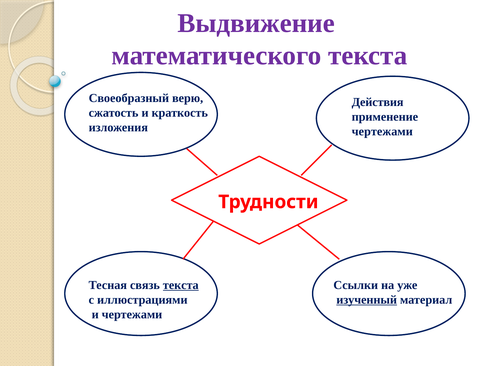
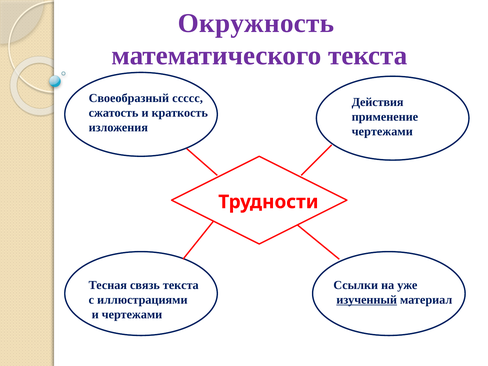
Выдвижение: Выдвижение -> Окружность (256, 23)
верю: верю -> ссссс (188, 98)
текста underline: present -> none (181, 285)
